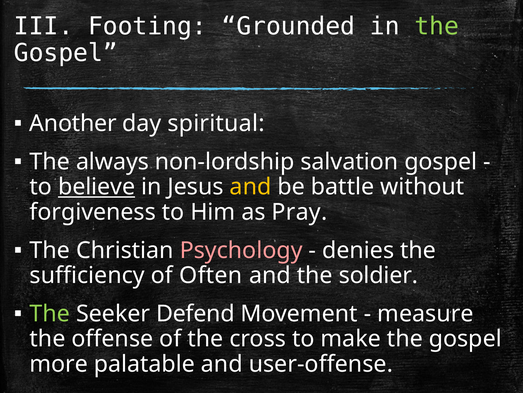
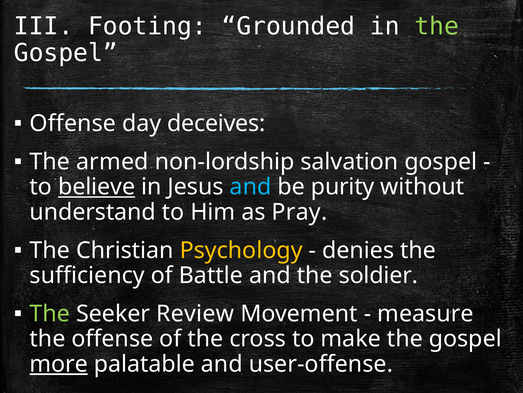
Another: Another -> Offense (73, 123)
spiritual: spiritual -> deceives (216, 123)
always: always -> armed (112, 161)
and colour: yellow -> light blue (251, 187)
battle: battle -> purity (343, 187)
forgiveness: forgiveness -> understand (93, 212)
Psychology colour: pink -> yellow (241, 250)
Often: Often -> Battle (211, 275)
Defend: Defend -> Review (195, 313)
more underline: none -> present (59, 363)
